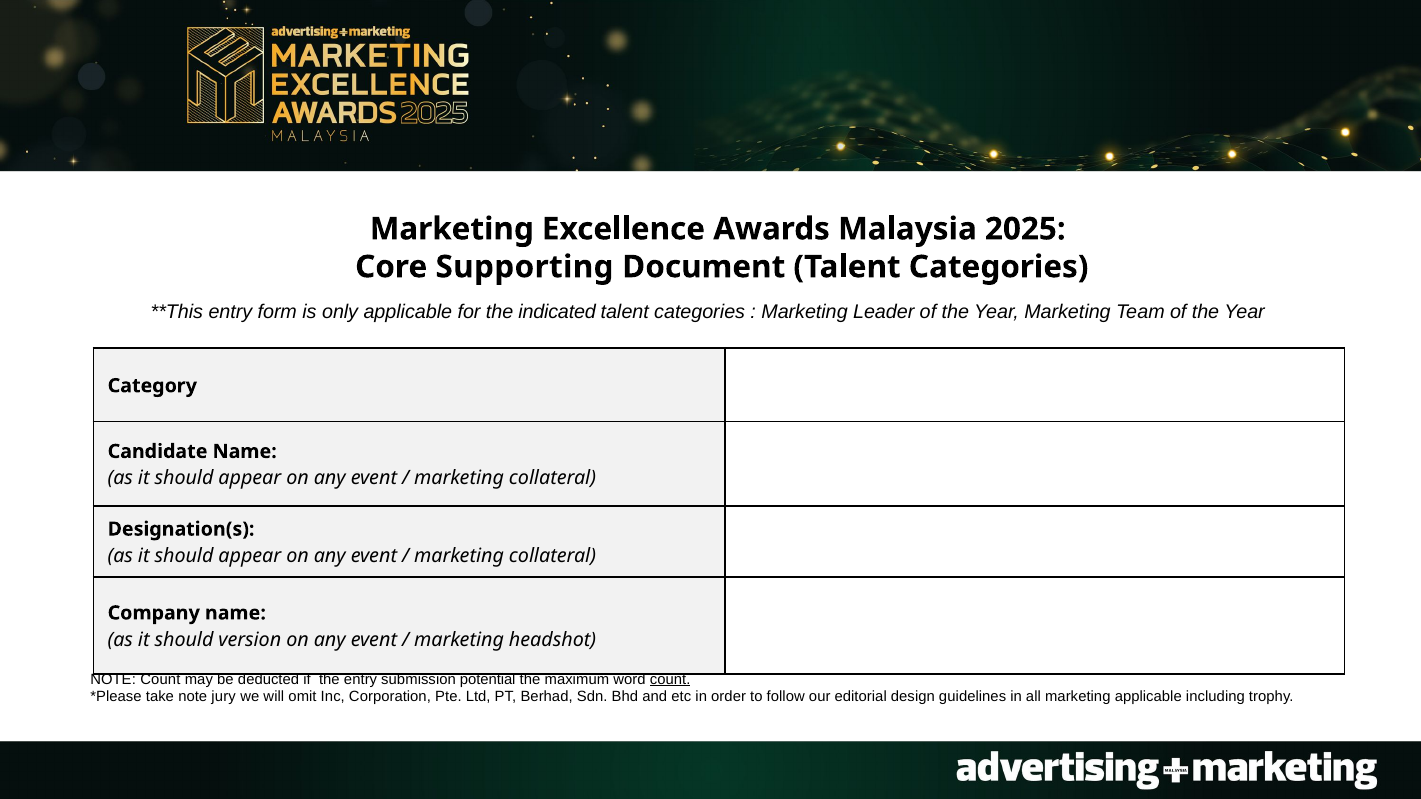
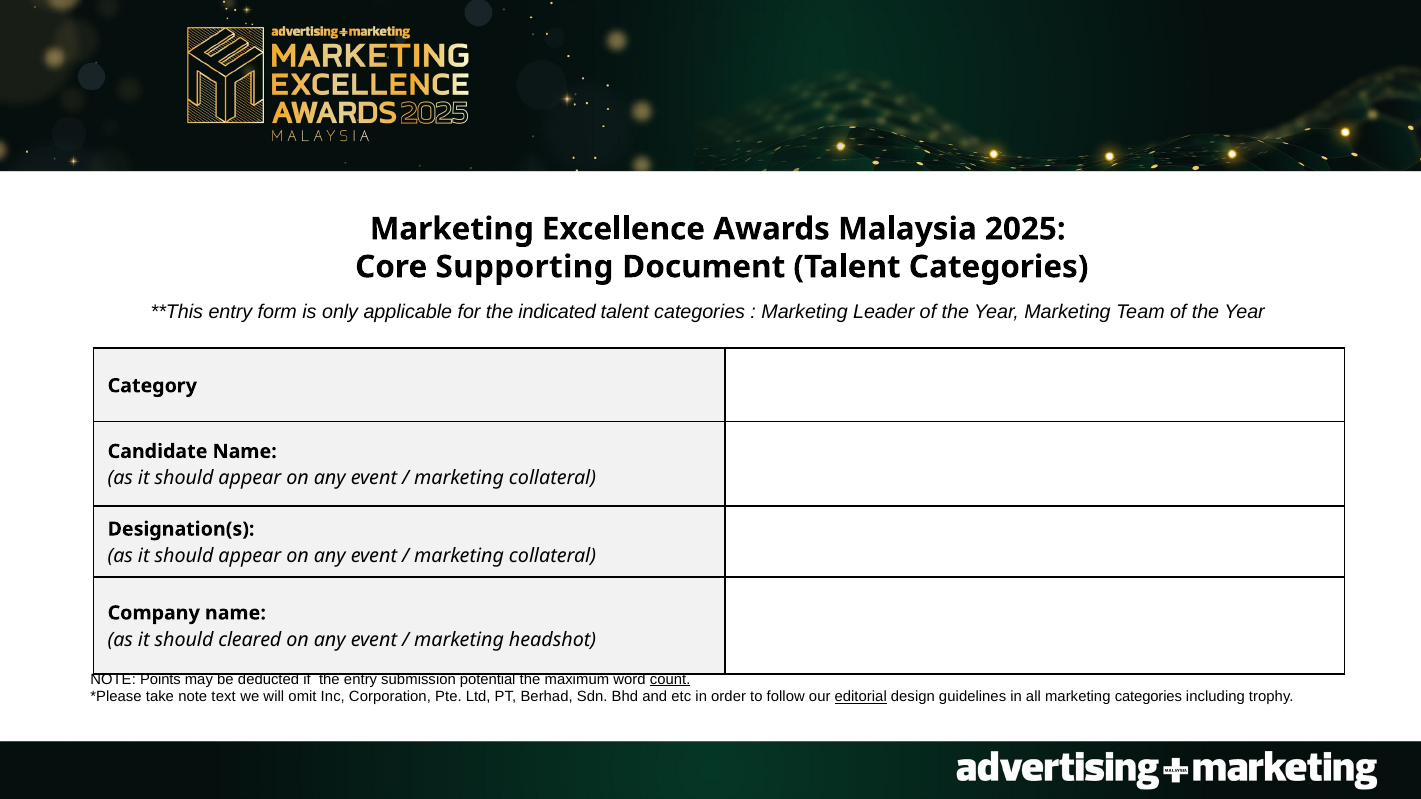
version: version -> cleared (250, 640)
NOTE Count: Count -> Points (161, 679)
jury: jury -> text (224, 697)
editorial underline: none -> present (861, 697)
marketing applicable: applicable -> categories (1148, 697)
